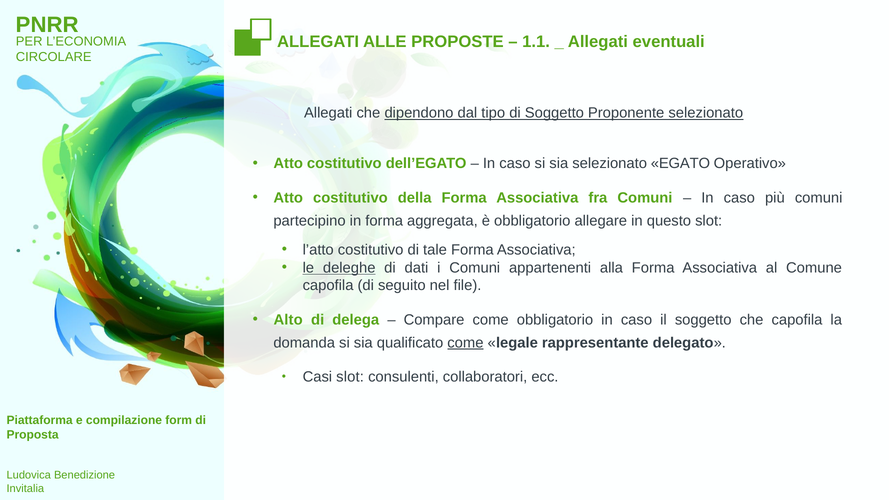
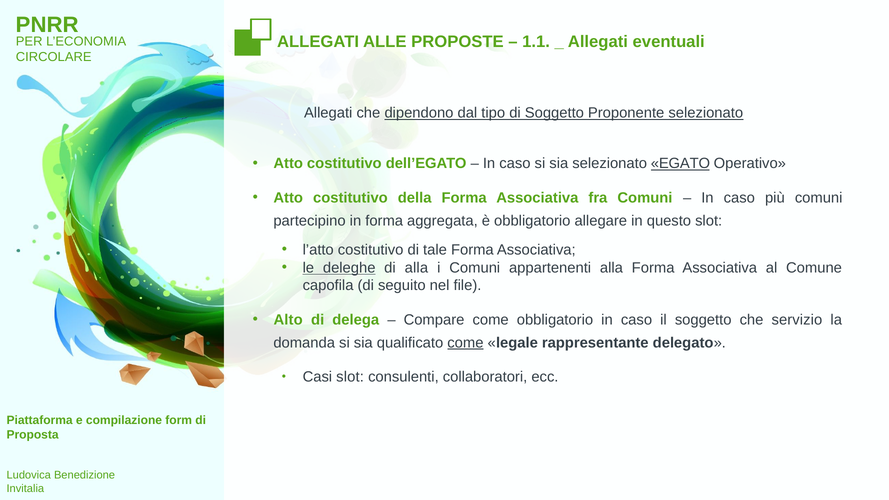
EGATO underline: none -> present (680, 164)
di dati: dati -> alla (416, 268)
che capofila: capofila -> servizio (797, 320)
